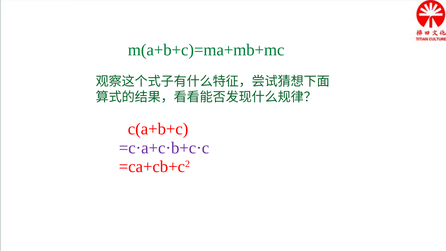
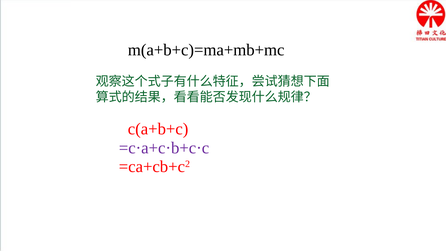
m(a+b+c)=ma+mb+mc colour: green -> black (206, 50)
